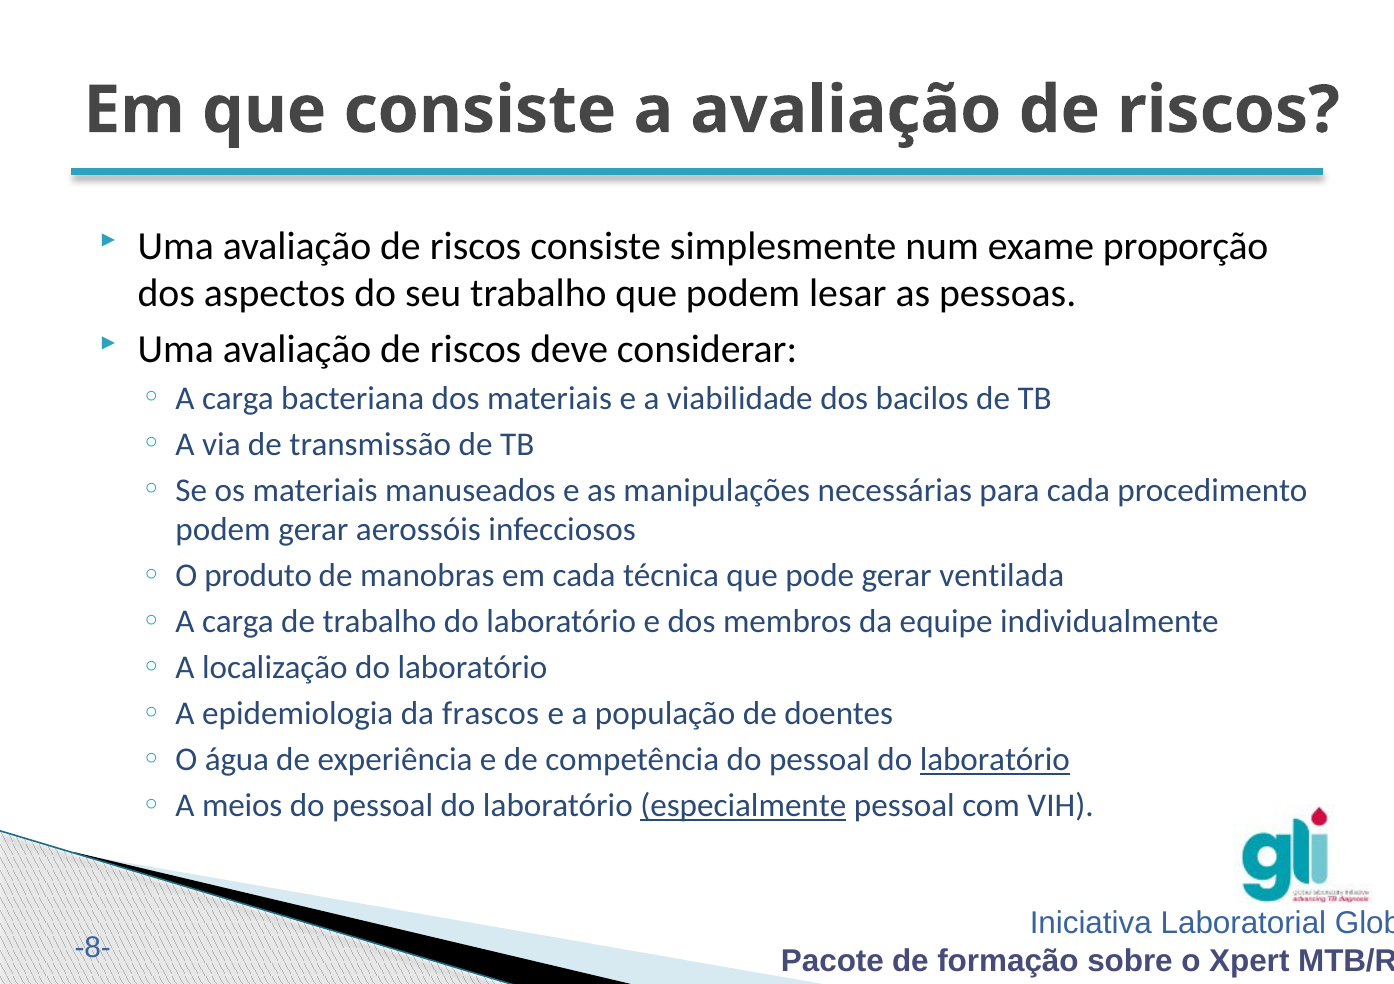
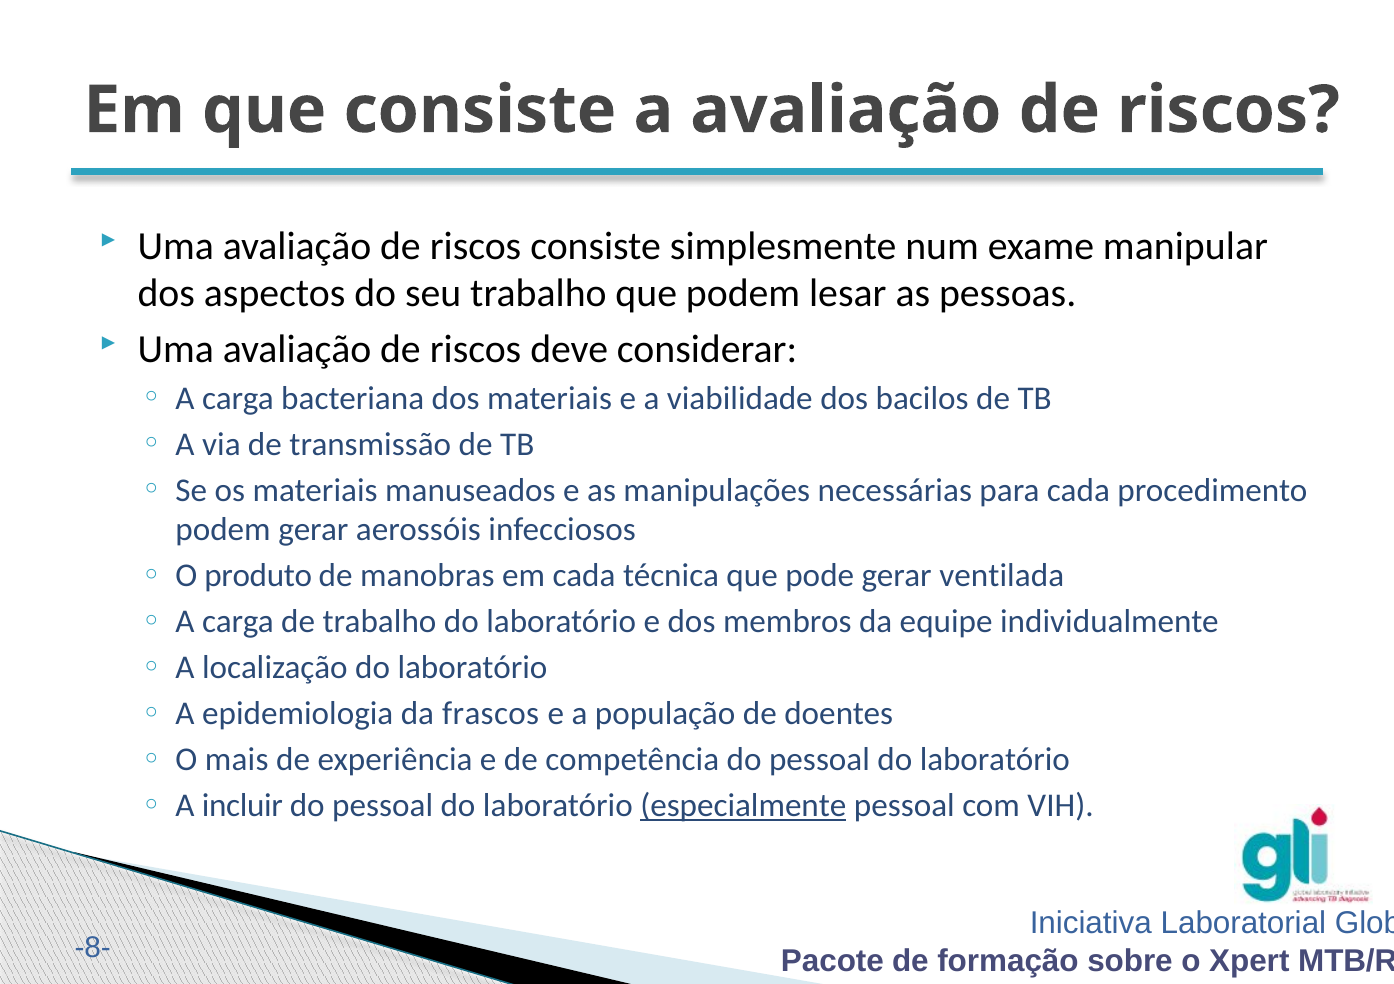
proporção: proporção -> manipular (1185, 246)
água: água -> mais (237, 760)
laboratório underline: present -> none (995, 760)
meios: meios -> incluir (242, 805)
